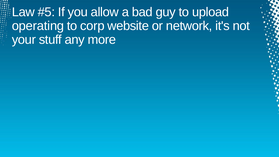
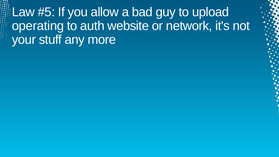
corp: corp -> auth (92, 26)
